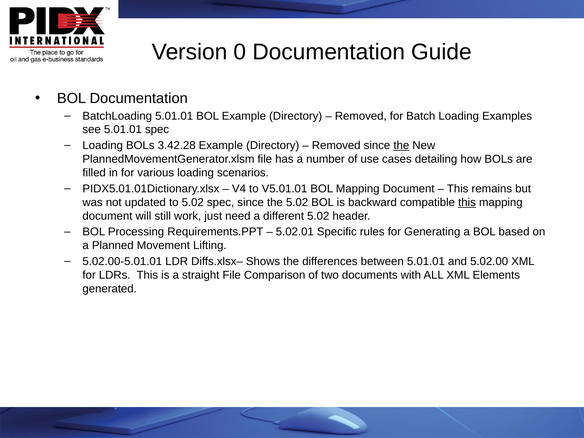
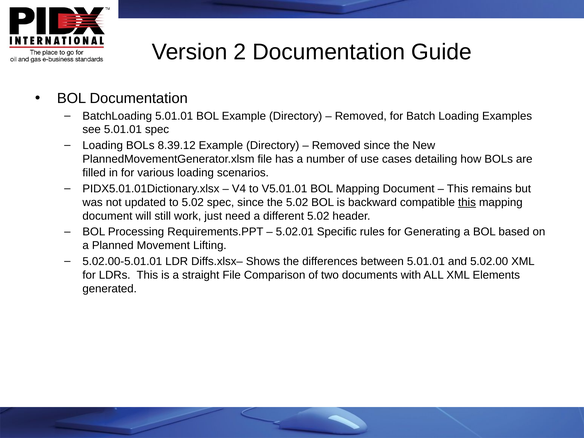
0: 0 -> 2 (240, 52)
3.42.28: 3.42.28 -> 8.39.12 (177, 145)
the underline: present -> none (401, 145)
